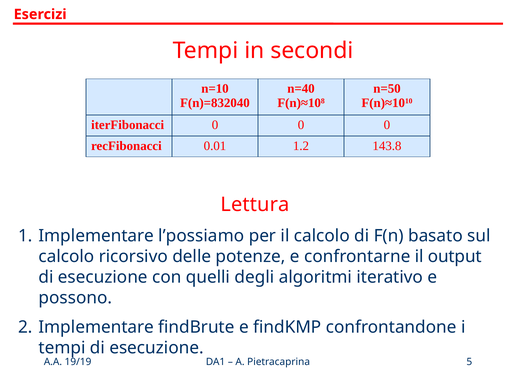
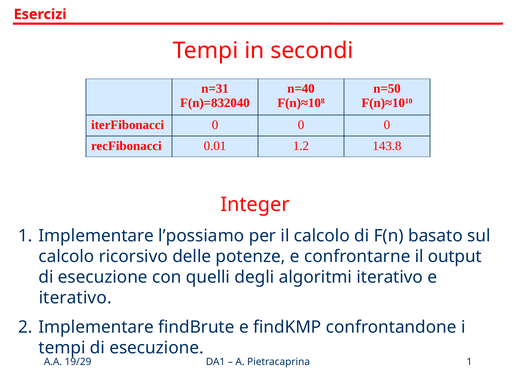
n=10: n=10 -> n=31 (215, 89)
Lettura: Lettura -> Integer (255, 205)
possono: possono -> iterativo (75, 298)
19/19: 19/19 -> 19/29 (78, 362)
Pietracaprina 5: 5 -> 1 (469, 362)
